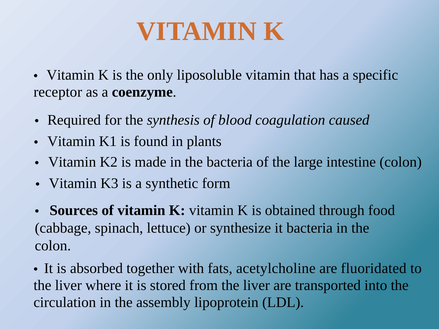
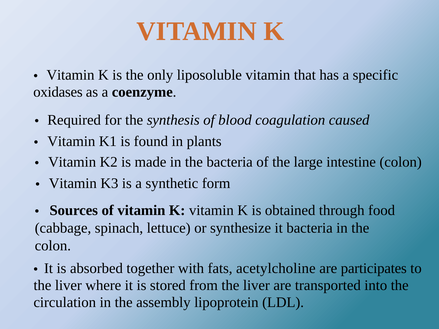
receptor: receptor -> oxidases (58, 92)
fluoridated: fluoridated -> participates (374, 269)
